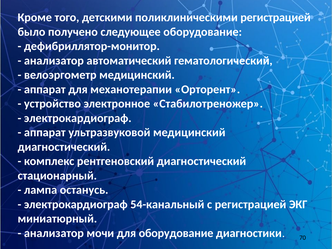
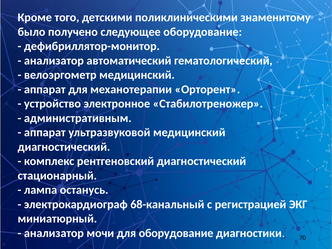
поликлиническими регистрацией: регистрацией -> знаменитому (276, 17)
электрокардиограф: электрокардиограф -> административным (78, 118)
54-канальный: 54-канальный -> 68-канальный (167, 204)
